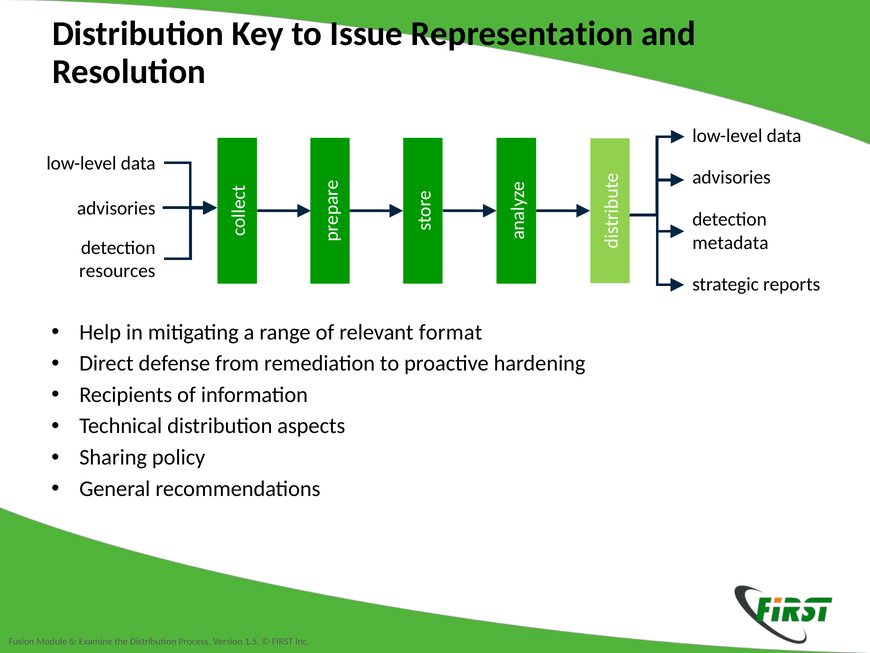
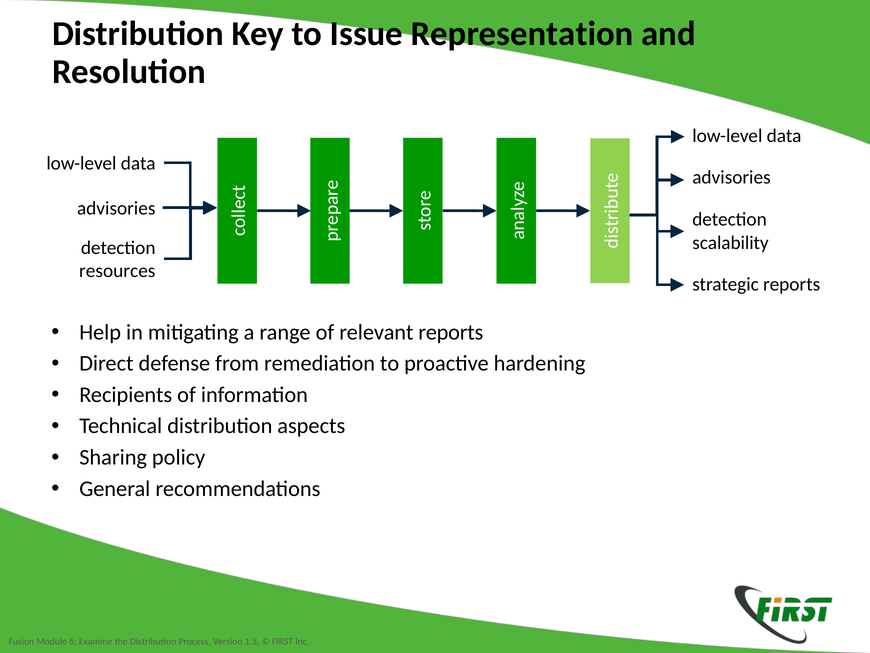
metadata: metadata -> scalability (731, 242)
relevant format: format -> reports (451, 332)
